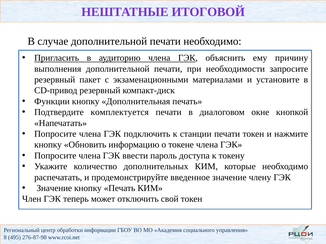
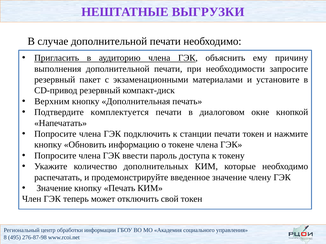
ИТОГОВОЙ: ИТОГОВОЙ -> ВЫГРУЗКИ (208, 12)
Функции: Функции -> Верхним (52, 102)
